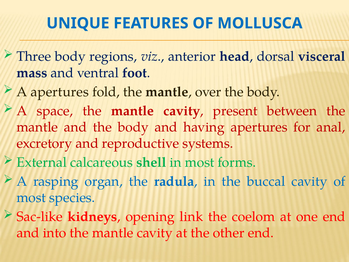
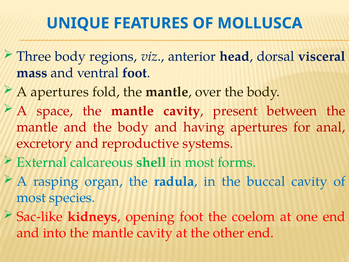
opening link: link -> foot (191, 216)
